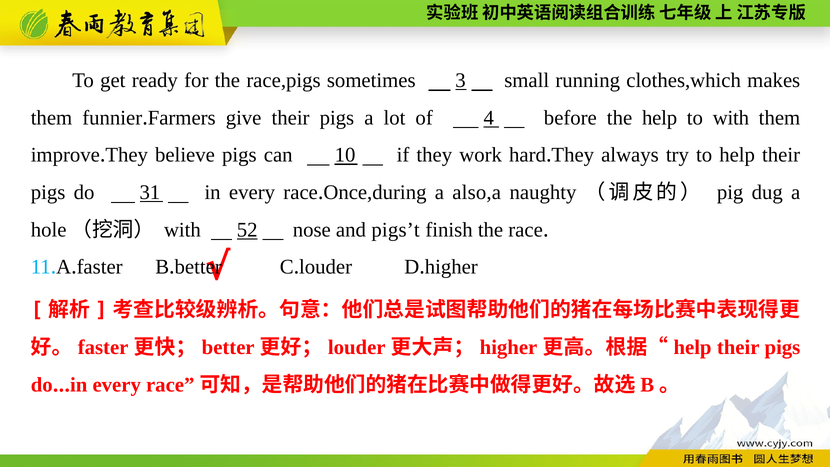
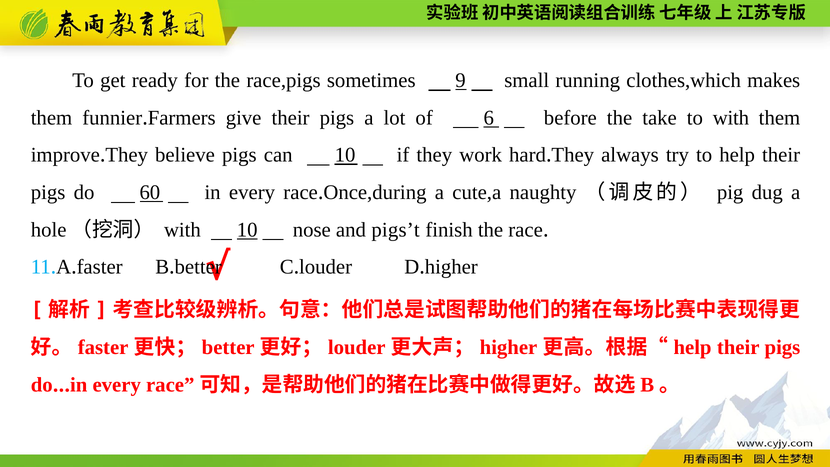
3: 3 -> 9 (460, 80)
4: 4 -> 6 (489, 118)
the help: help -> take (660, 118)
31: 31 -> 60 (150, 192)
also,a: also,a -> cute,a (477, 192)
with 52: 52 -> 10 (247, 230)
